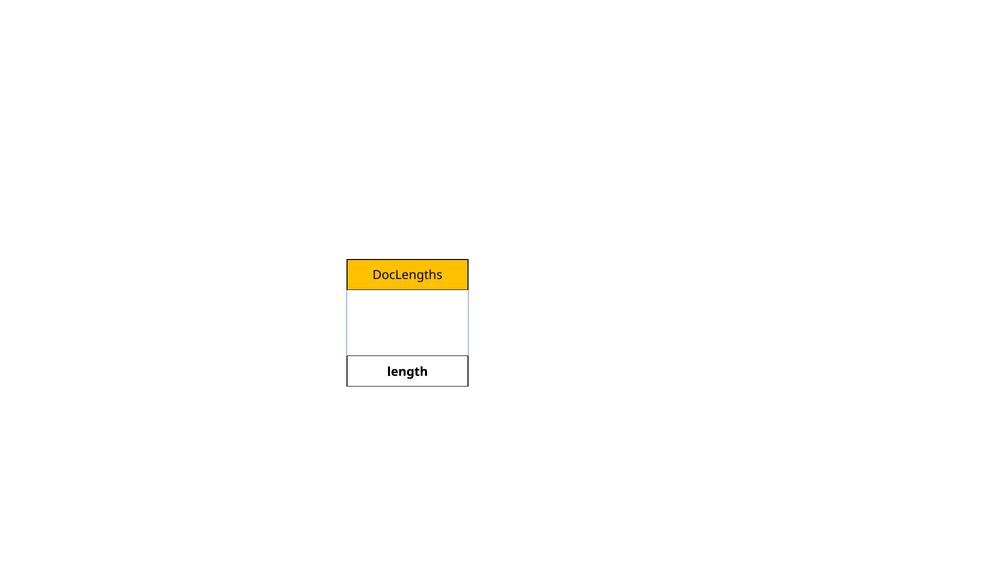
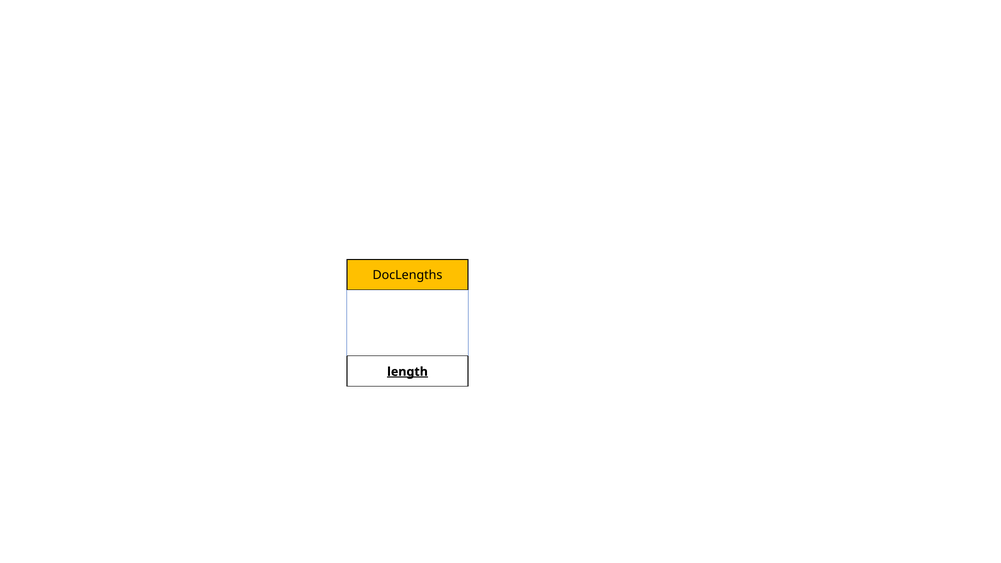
length underline: none -> present (408, 372)
